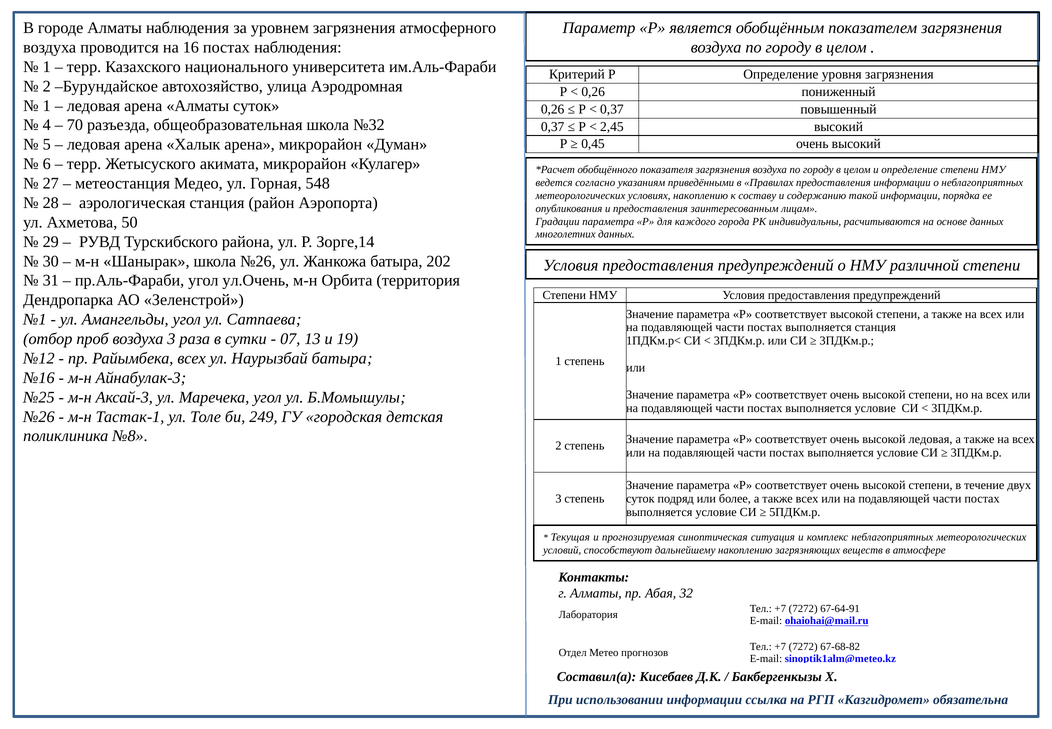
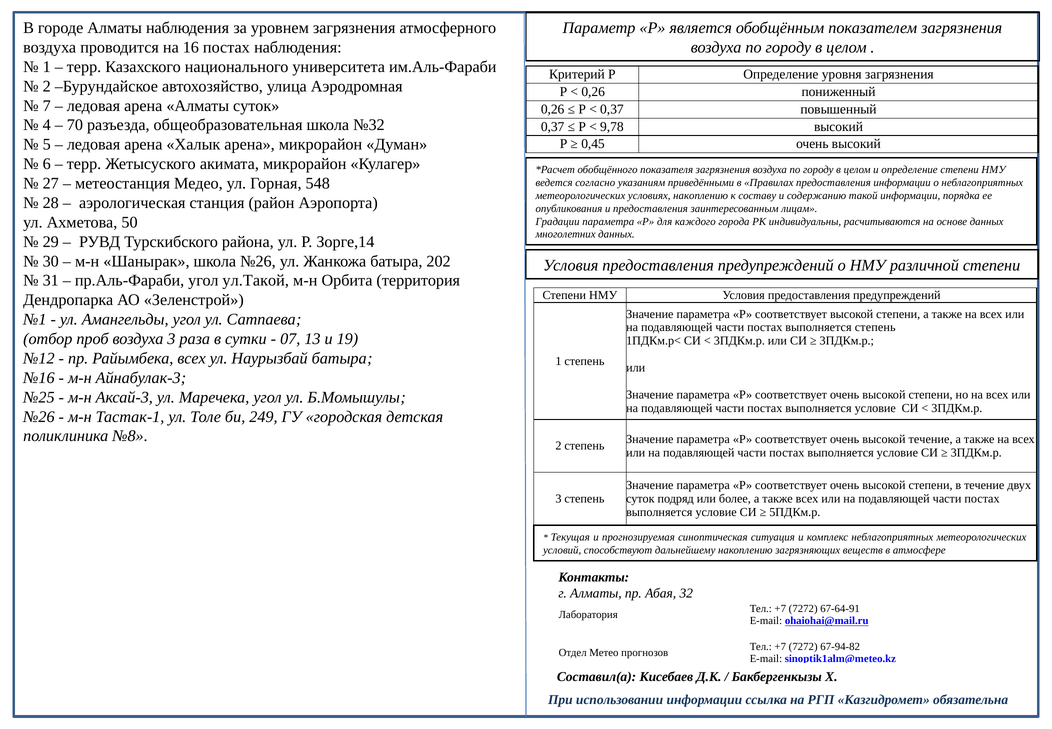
1: 1 -> 7 (47, 106)
2,45: 2,45 -> 9,78 (612, 127)
ул.Очень: ул.Очень -> ул.Такой (256, 280)
выполняется станция: станция -> степень (875, 327)
высокой ледовая: ледовая -> течение (931, 439)
67-68-82: 67-68-82 -> 67-94-82 (840, 646)
